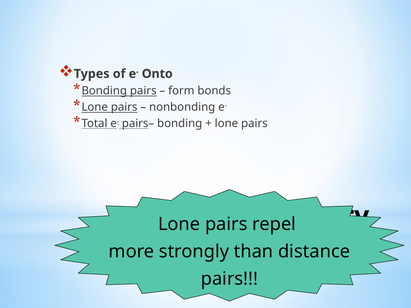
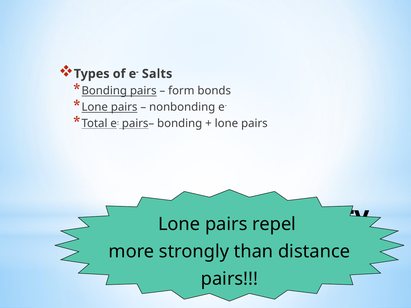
Onto: Onto -> Salts (157, 74)
